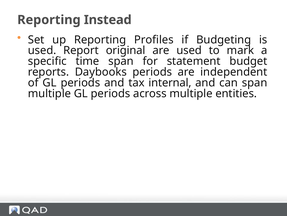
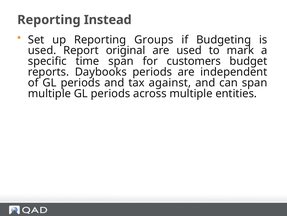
Profiles: Profiles -> Groups (154, 40)
statement: statement -> customers (194, 61)
internal: internal -> against (170, 82)
